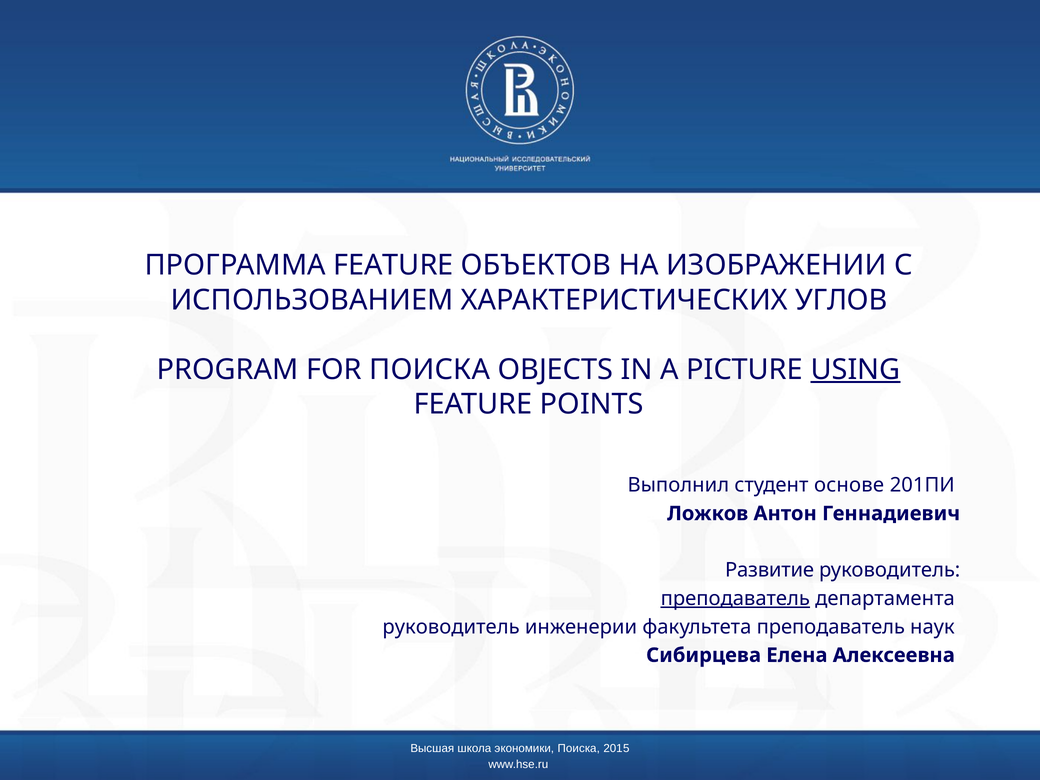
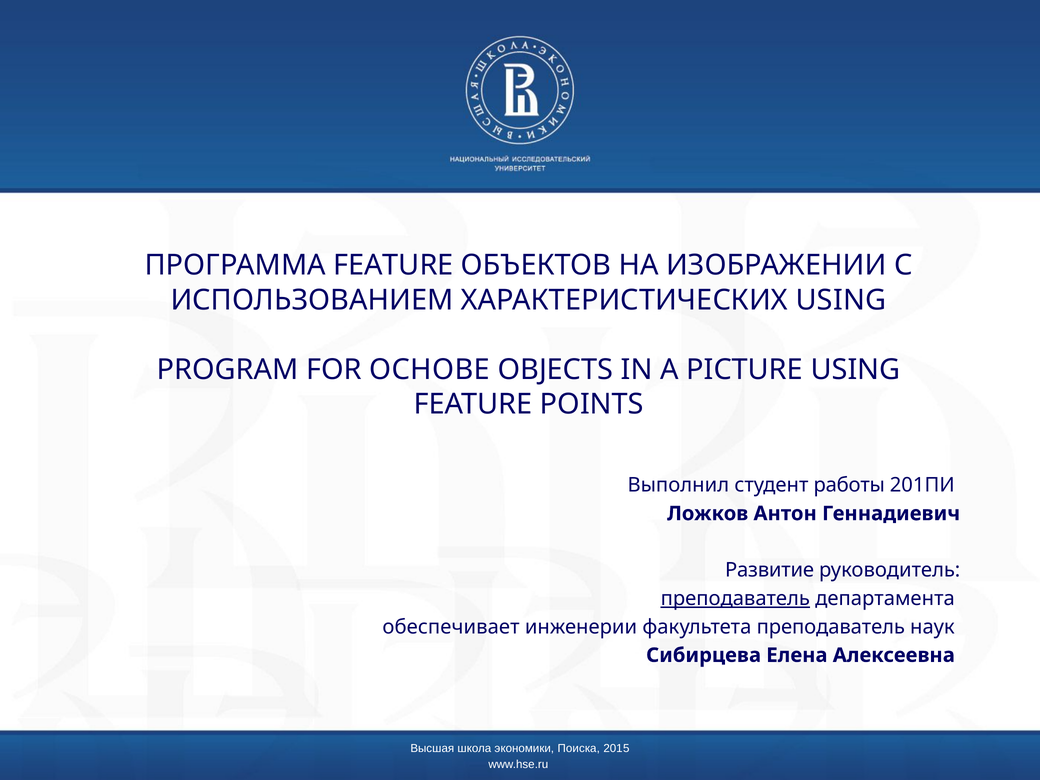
ХАРАКТЕРИСТИЧЕСКИХ УГЛОВ: УГЛОВ -> USING (841, 300)
FOR ПОИСКА: ПОИСКА -> ОСНОВЕ (430, 369)
USING underline: present -> none (855, 369)
основе: основе -> работы (849, 485)
руководитель: руководитель -> обеспечивает (451, 627)
